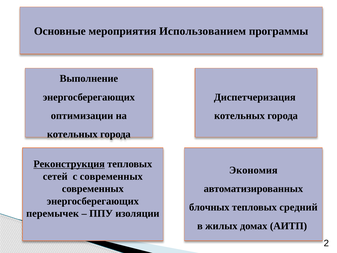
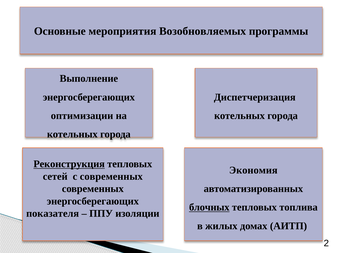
Использованием: Использованием -> Возобновляемых (203, 31)
блочных underline: none -> present (209, 207)
средний: средний -> топлива (299, 207)
перемычек: перемычек -> показателя (53, 213)
